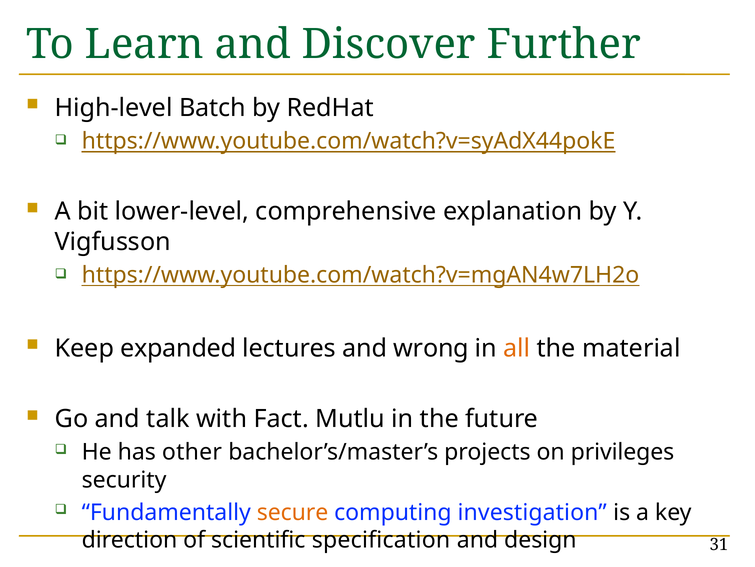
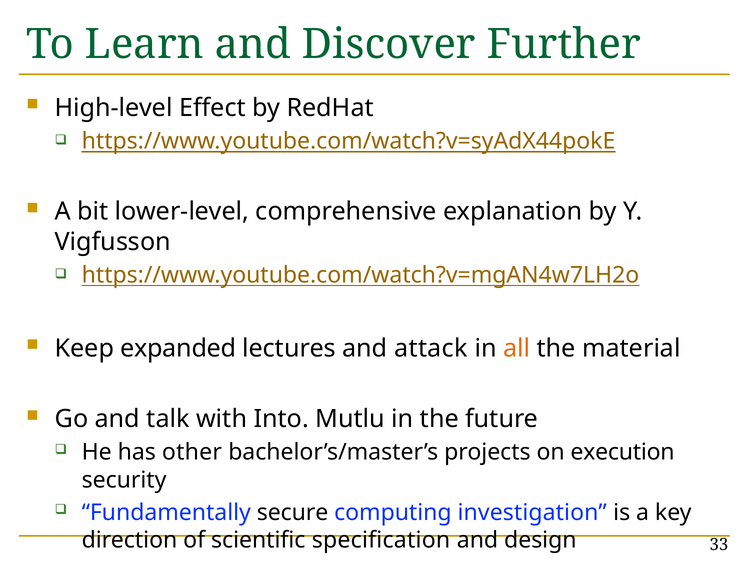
Batch: Batch -> Effect (212, 108)
wrong: wrong -> attack (431, 348)
Fact: Fact -> Into (281, 418)
privileges: privileges -> execution (623, 452)
secure colour: orange -> black (293, 512)
31: 31 -> 33 (719, 544)
